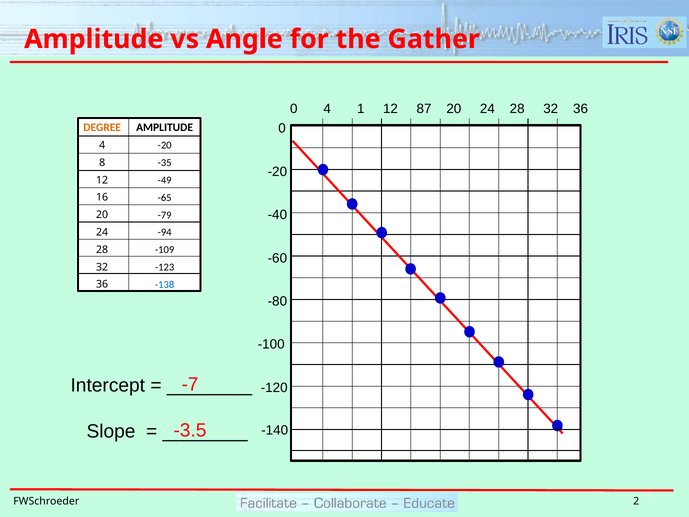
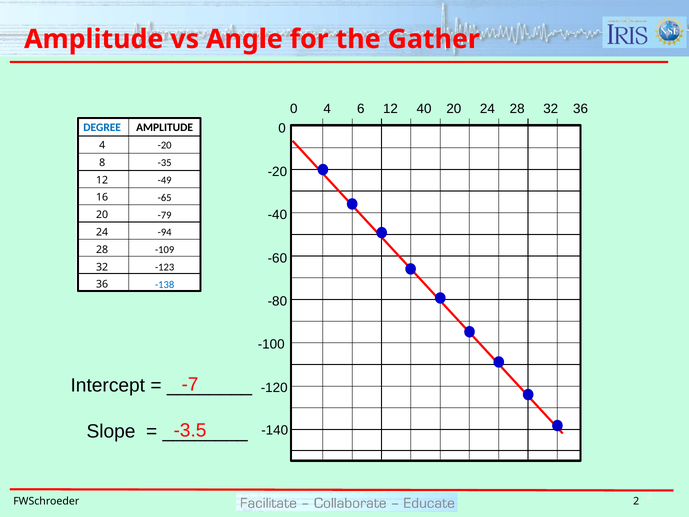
1: 1 -> 6 (361, 109)
87: 87 -> 40 (424, 109)
DEGREE colour: orange -> blue (102, 128)
